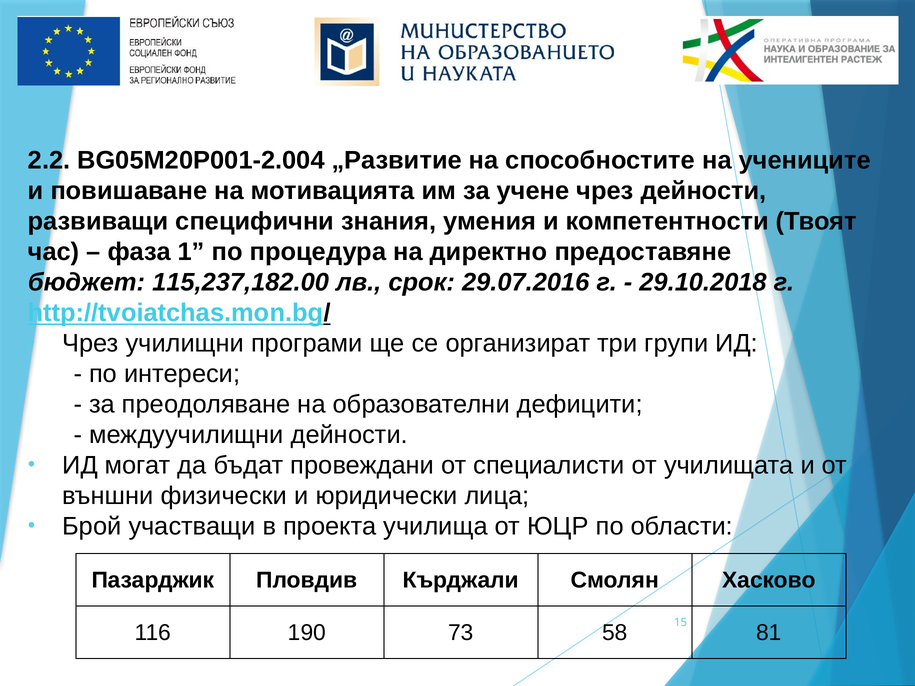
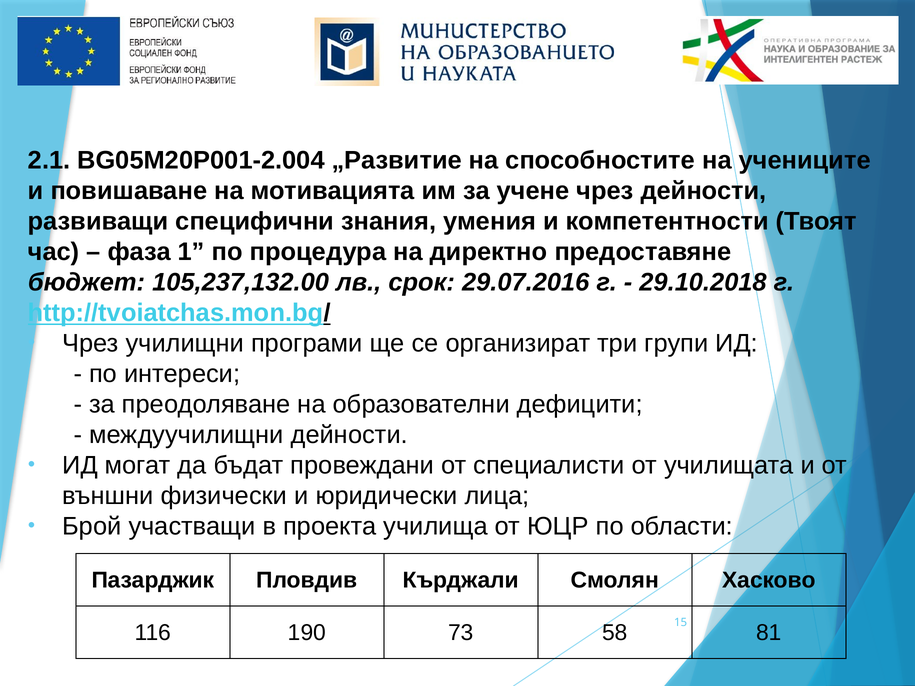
2.2: 2.2 -> 2.1 (49, 161)
115,237,182.00: 115,237,182.00 -> 105,237,132.00 (241, 283)
